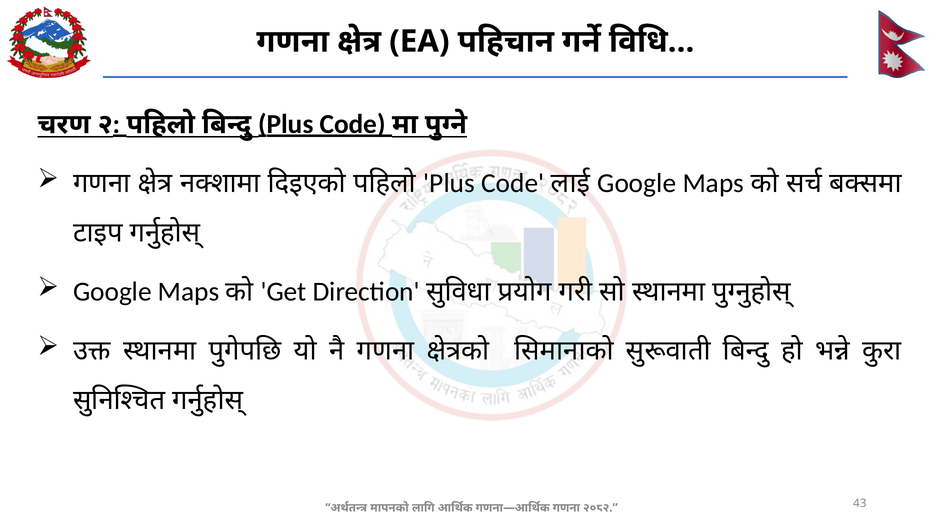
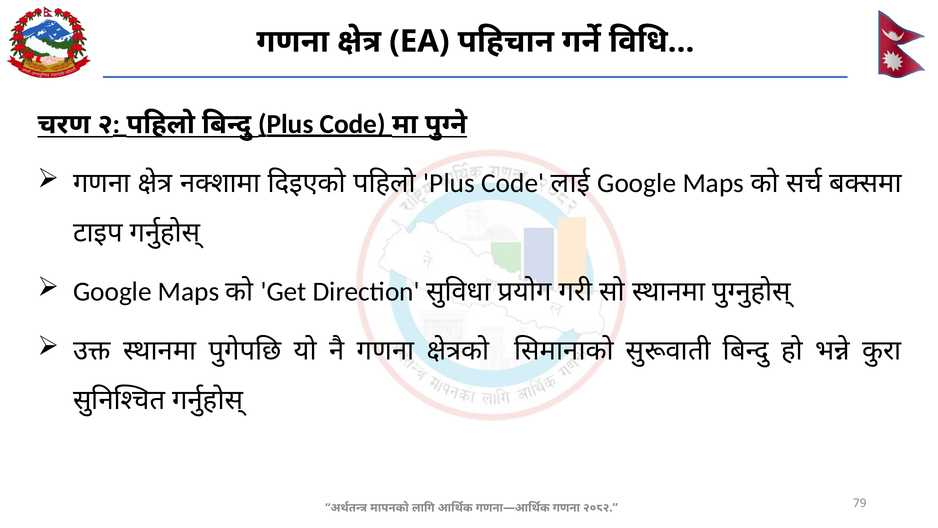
43: 43 -> 79 (860, 503)
